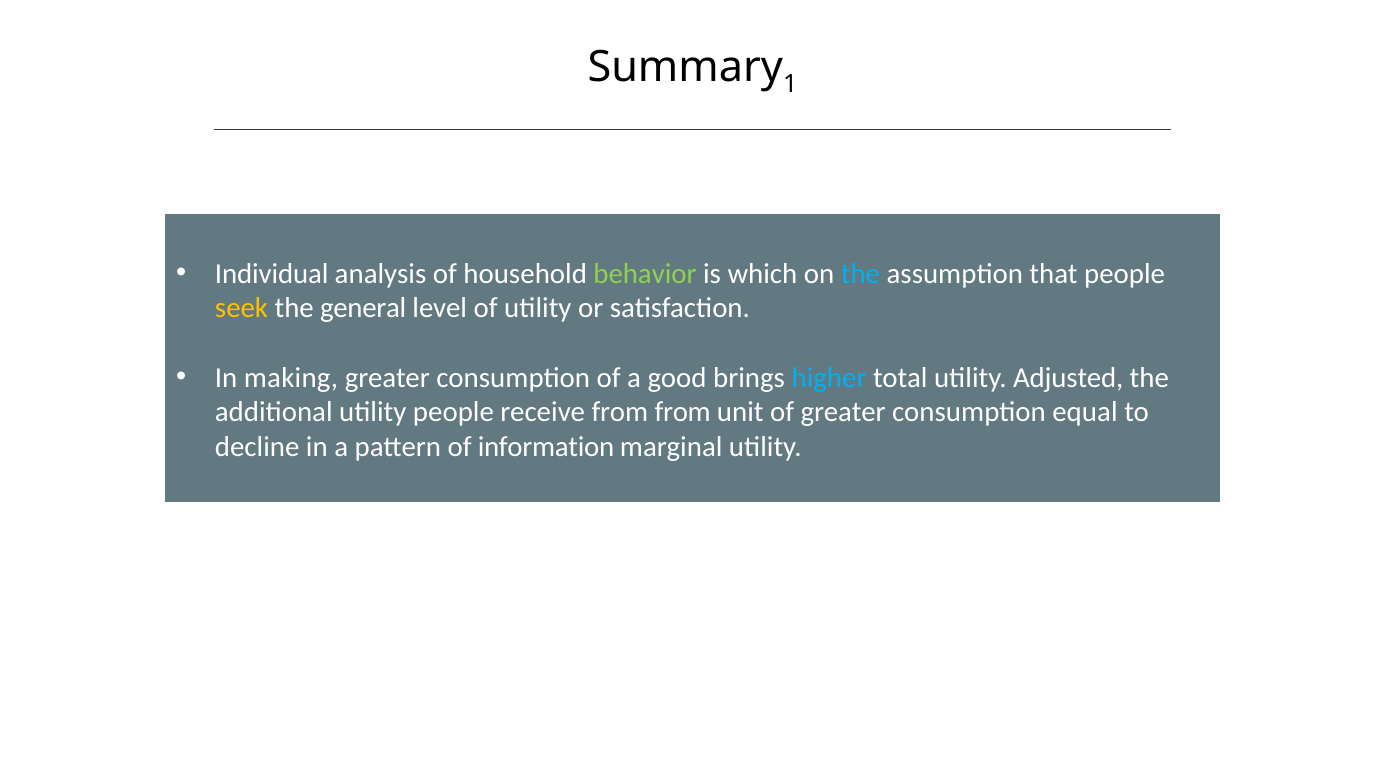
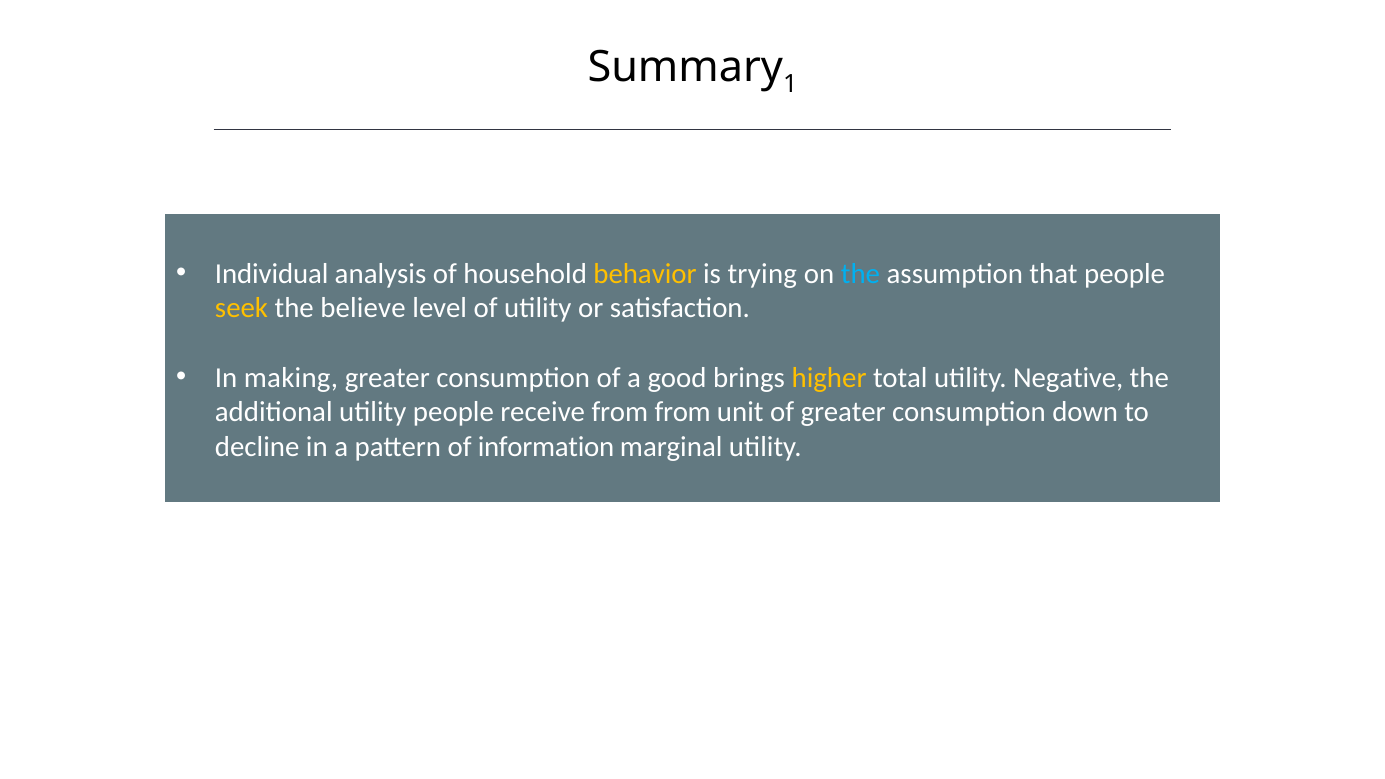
behavior colour: light green -> yellow (645, 274)
which: which -> trying (762, 274)
general: general -> believe (363, 308)
higher colour: light blue -> yellow (829, 378)
Adjusted: Adjusted -> Negative (1068, 378)
equal: equal -> down (1085, 412)
